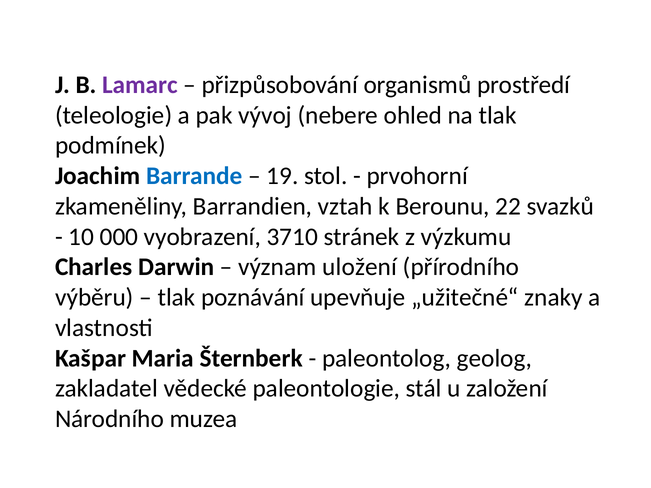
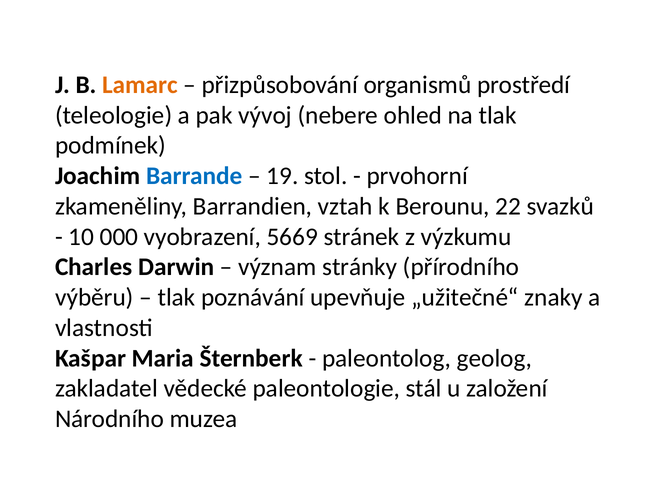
Lamarc colour: purple -> orange (140, 85)
3710: 3710 -> 5669 (292, 237)
uložení: uložení -> stránky (360, 267)
